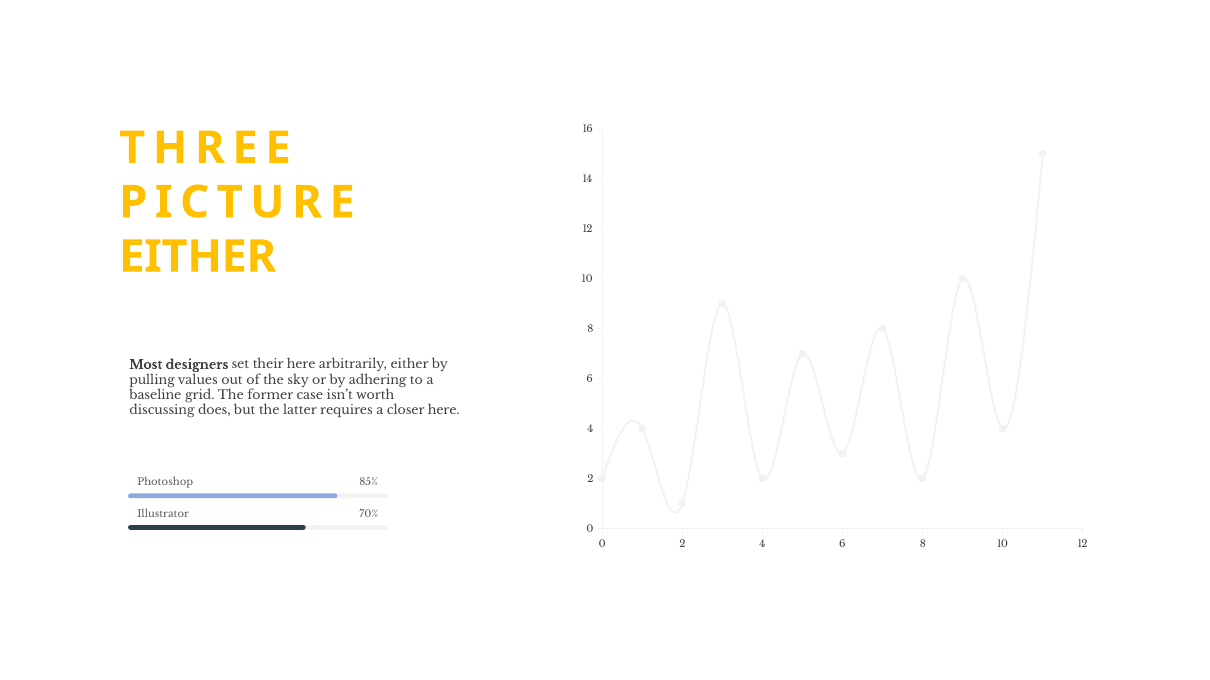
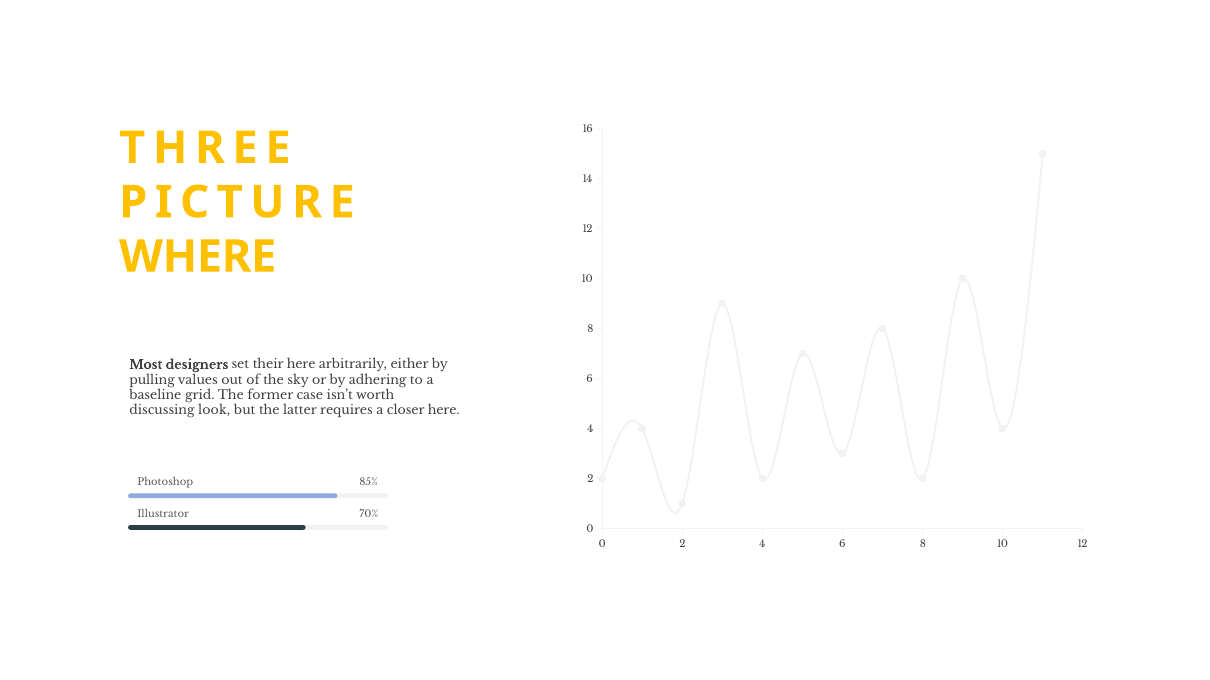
EITHER: EITHER -> WHERE (198, 257)
does: does -> look (214, 410)
